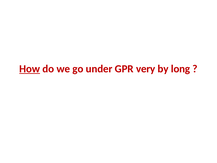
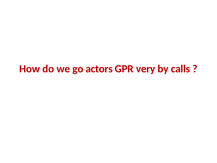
How underline: present -> none (30, 69)
under: under -> actors (99, 69)
long: long -> calls (181, 69)
